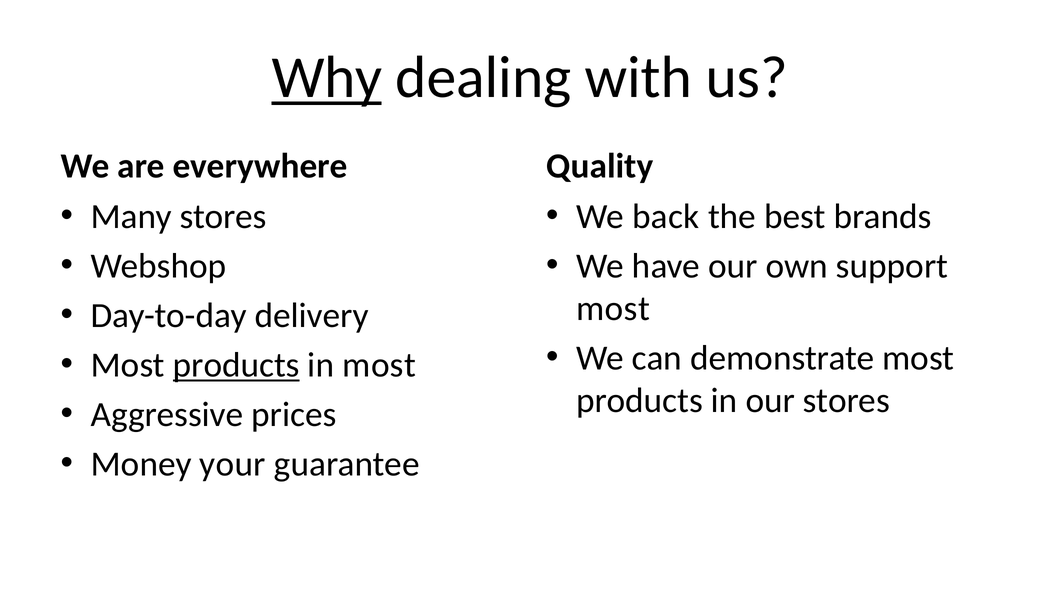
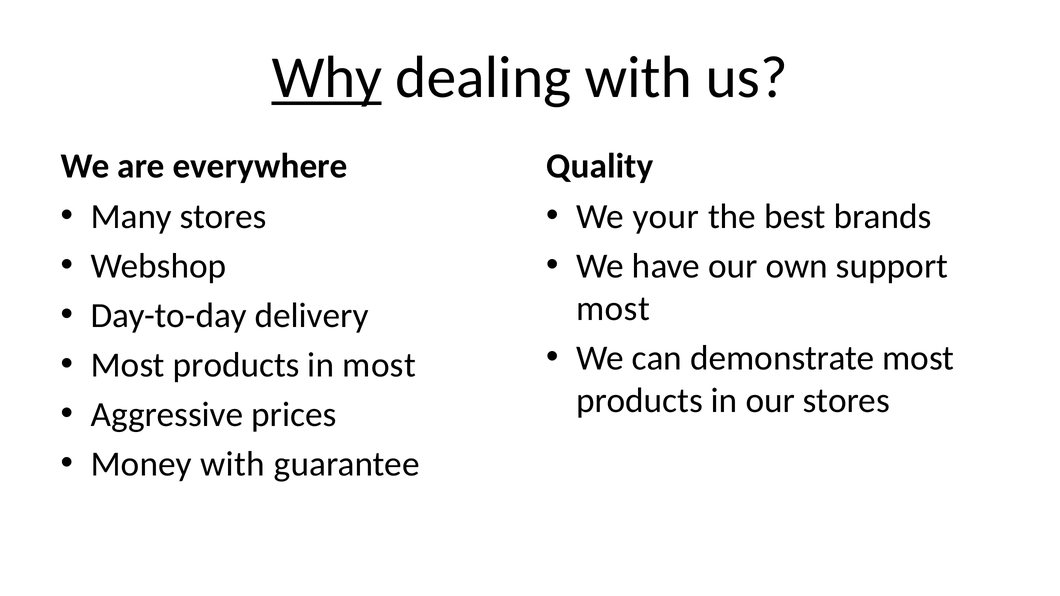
back: back -> your (666, 217)
products underline: present -> none (236, 365)
Money your: your -> with (233, 464)
